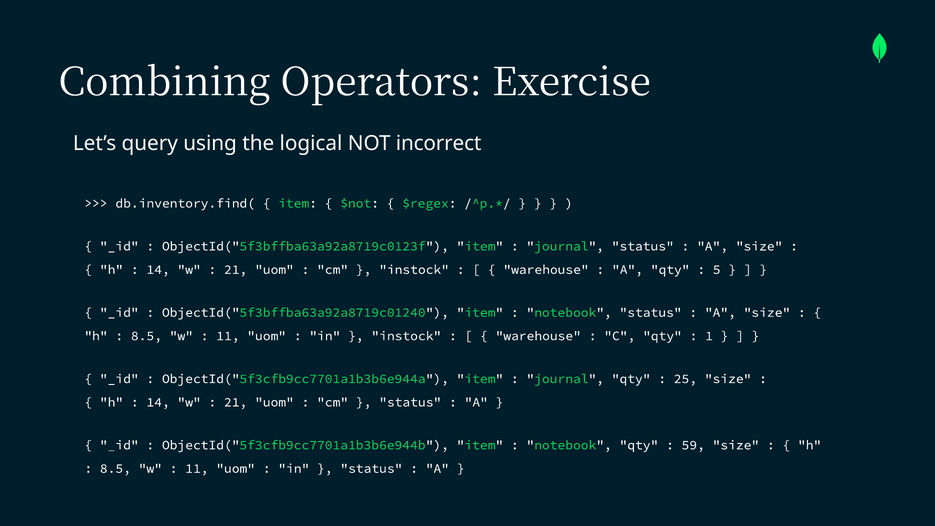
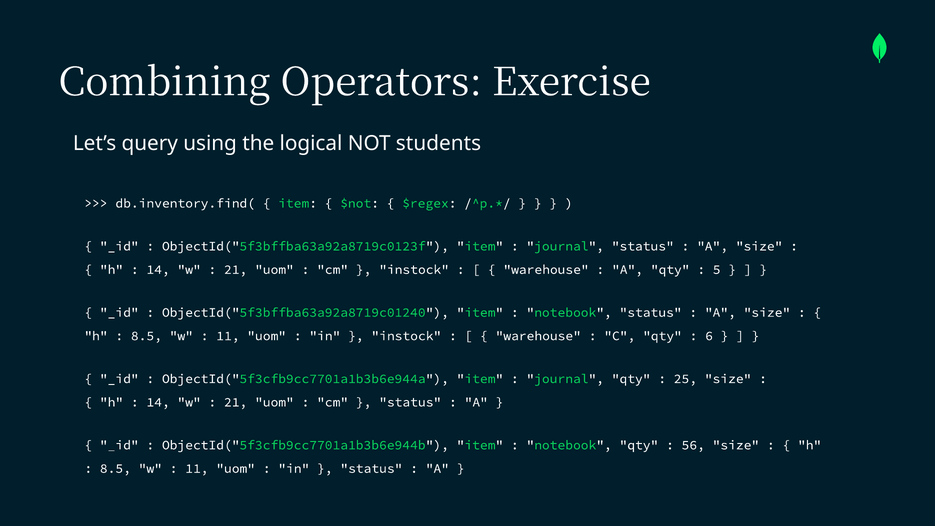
incorrect: incorrect -> students (439, 143)
1: 1 -> 6 (709, 336)
59: 59 -> 56 (693, 445)
